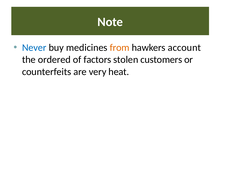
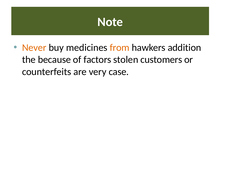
Never colour: blue -> orange (34, 47)
account: account -> addition (184, 47)
ordered: ordered -> because (54, 59)
heat: heat -> case (119, 72)
